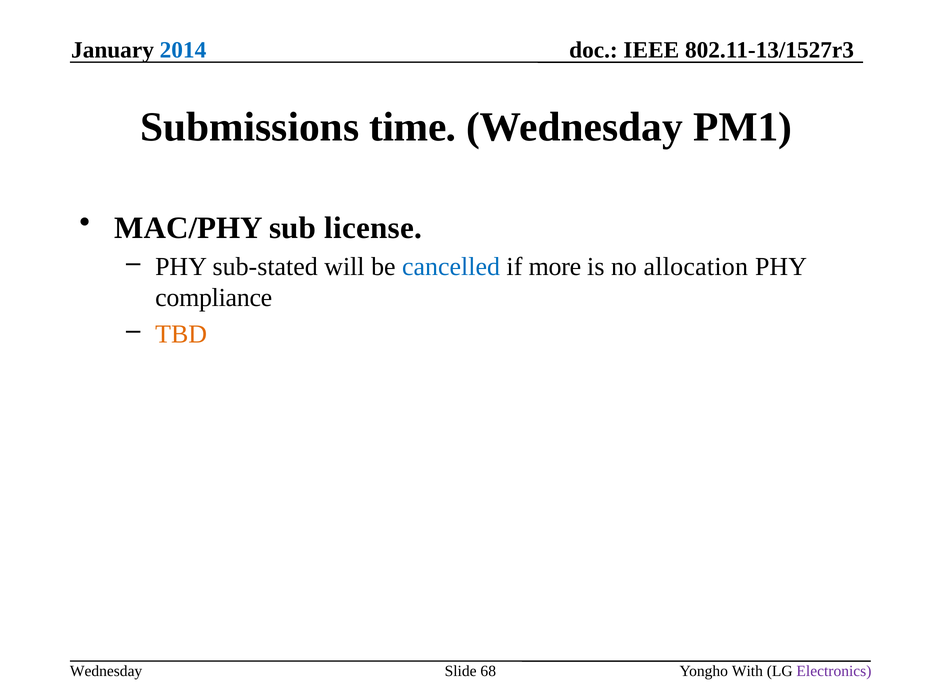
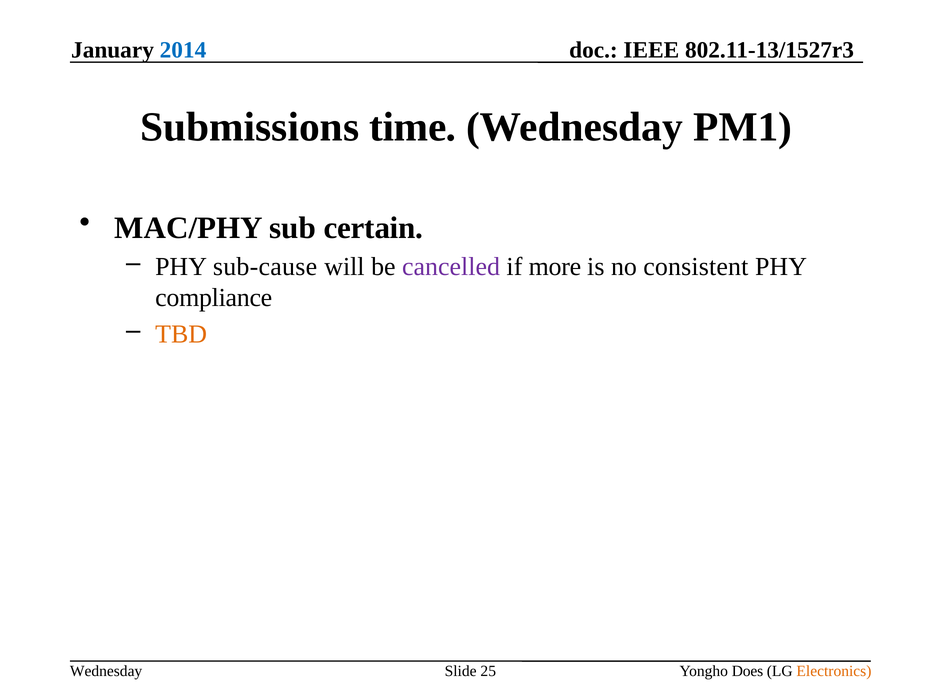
license: license -> certain (373, 228)
sub-stated: sub-stated -> sub-cause (265, 267)
cancelled colour: blue -> purple (451, 267)
allocation: allocation -> consistent (696, 267)
68: 68 -> 25 (488, 671)
With: With -> Does (748, 671)
Electronics colour: purple -> orange (834, 671)
